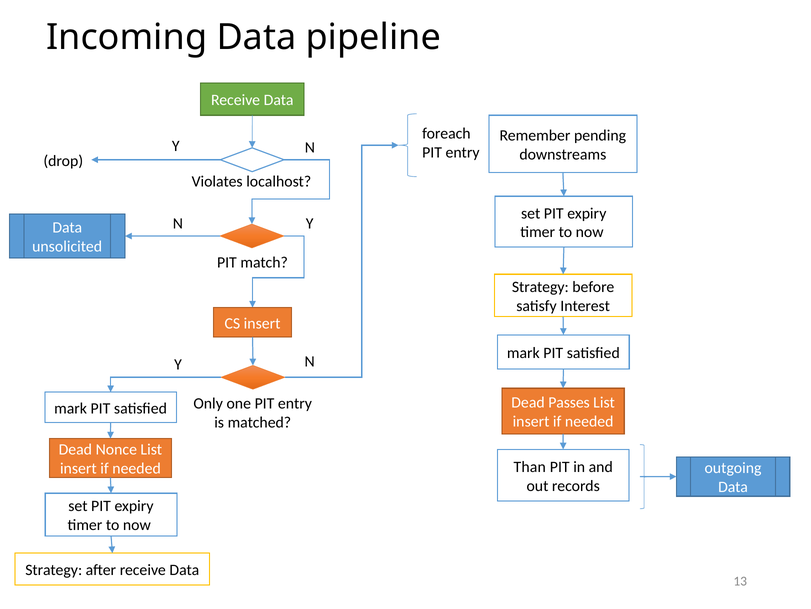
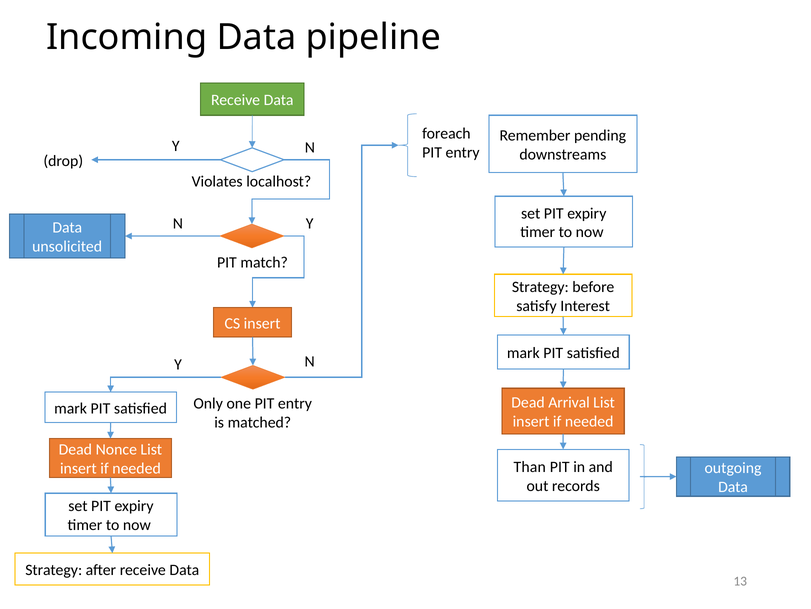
Passes: Passes -> Arrival (569, 402)
